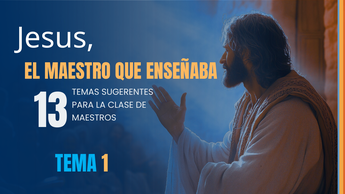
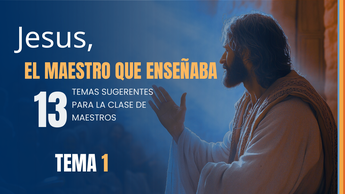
TEMA colour: light blue -> white (76, 165)
